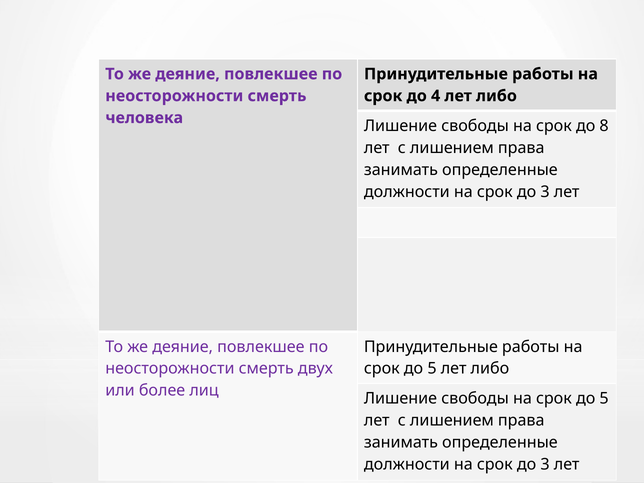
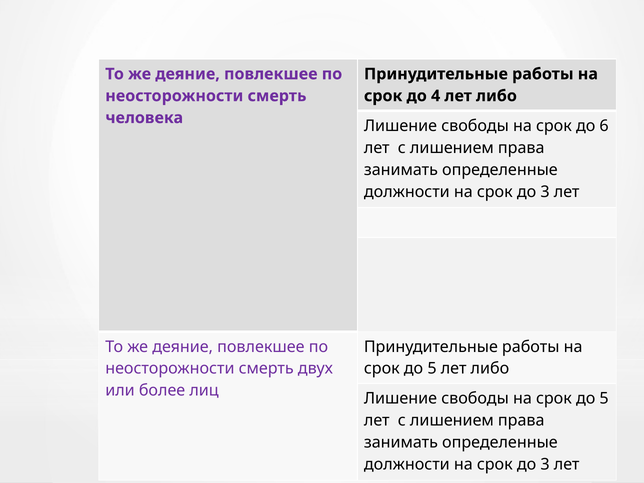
8: 8 -> 6 (604, 126)
